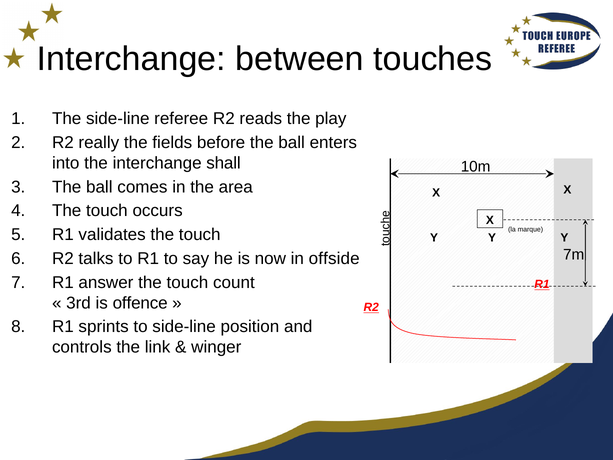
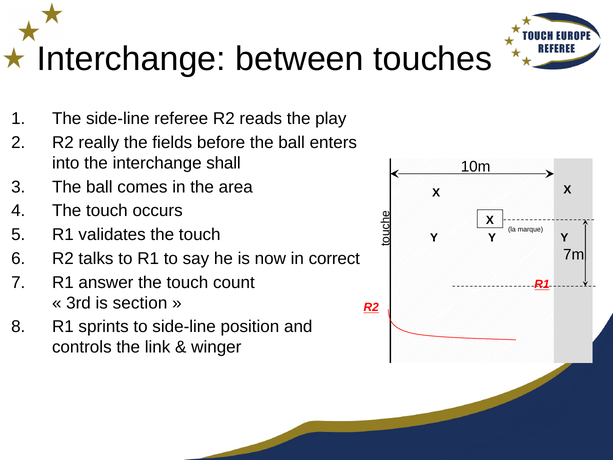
offside: offside -> correct (334, 258)
offence: offence -> section (140, 303)
